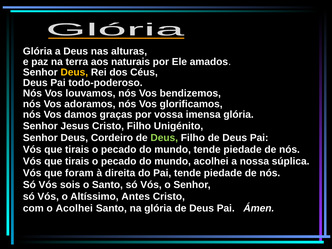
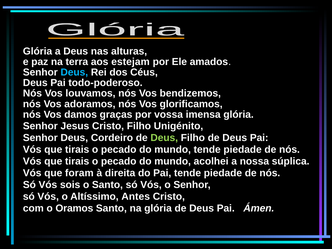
naturais: naturais -> estejam (130, 62)
Deus colour: yellow -> light blue (74, 72)
o Acolhei: Acolhei -> Oramos (74, 208)
